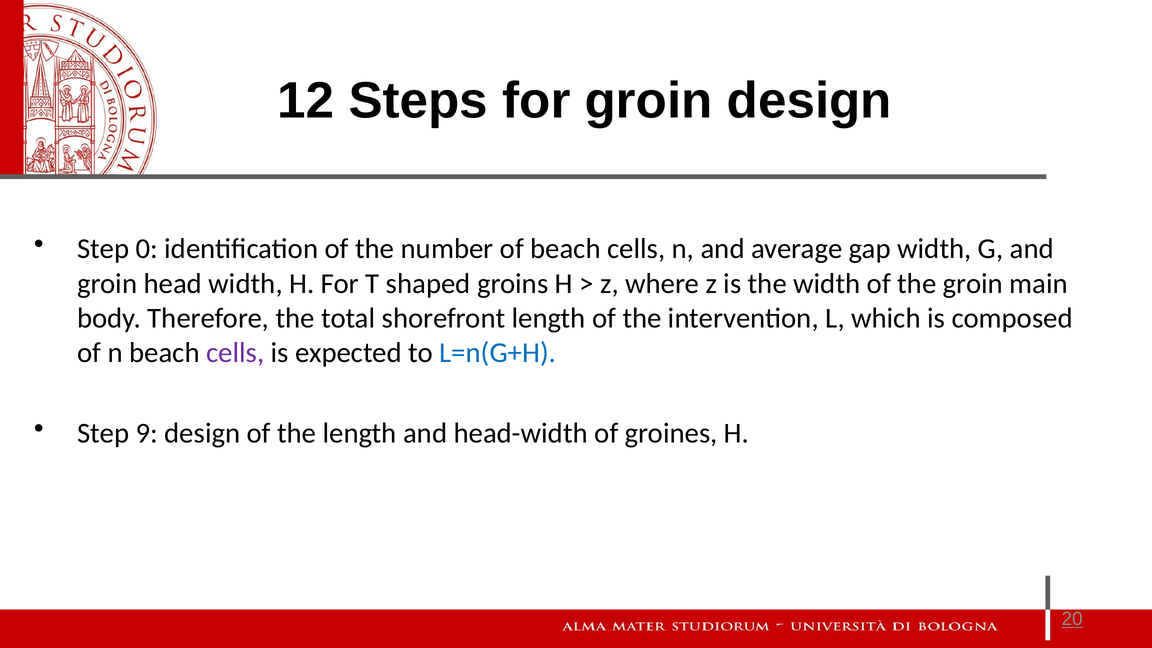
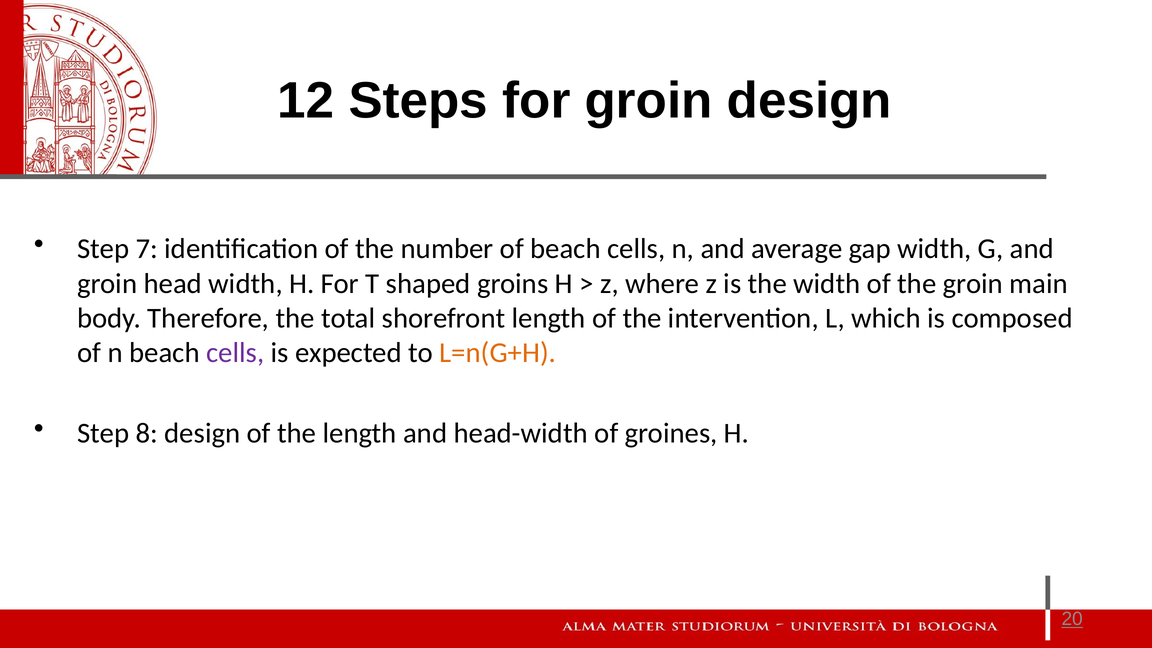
0: 0 -> 7 (147, 249)
L=n(G+H colour: blue -> orange (498, 353)
9: 9 -> 8 (147, 433)
